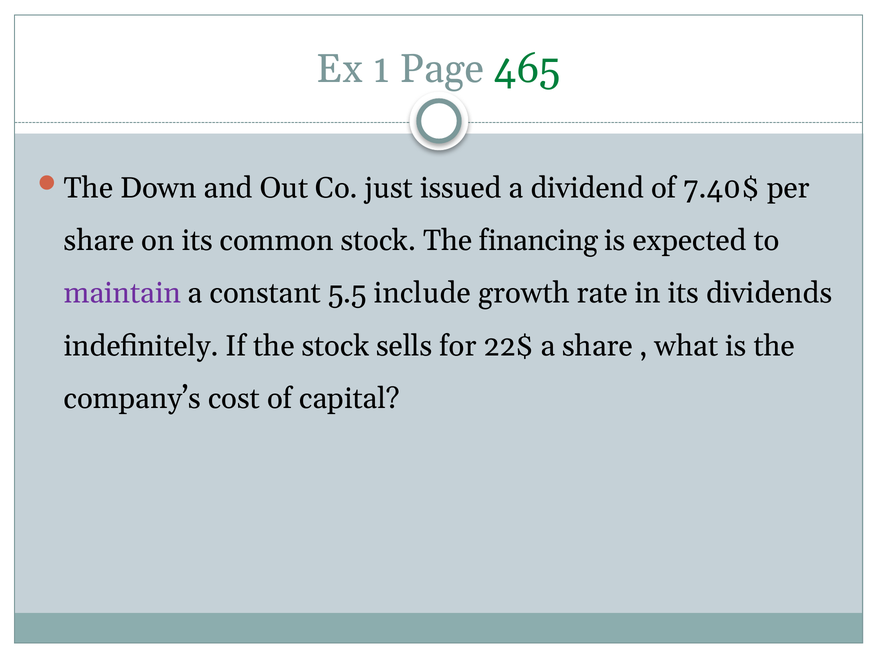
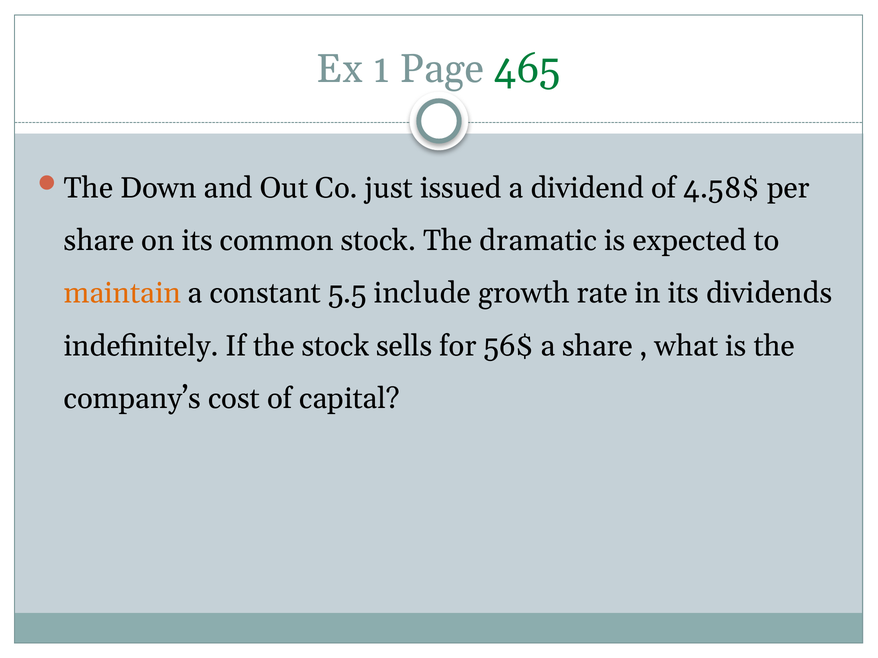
7.40$: 7.40$ -> 4.58$ (722, 188)
financing: financing -> dramatic (538, 241)
maintain colour: purple -> orange (122, 293)
22$: 22$ -> 56$ (509, 346)
